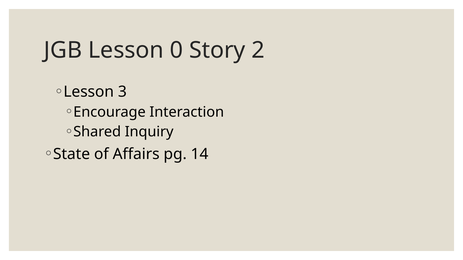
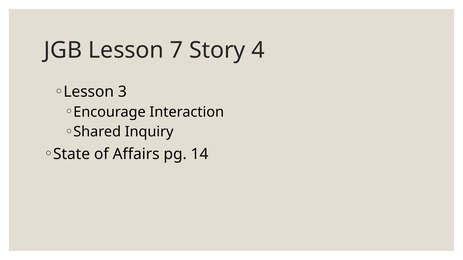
0: 0 -> 7 (176, 50)
2: 2 -> 4 (258, 50)
